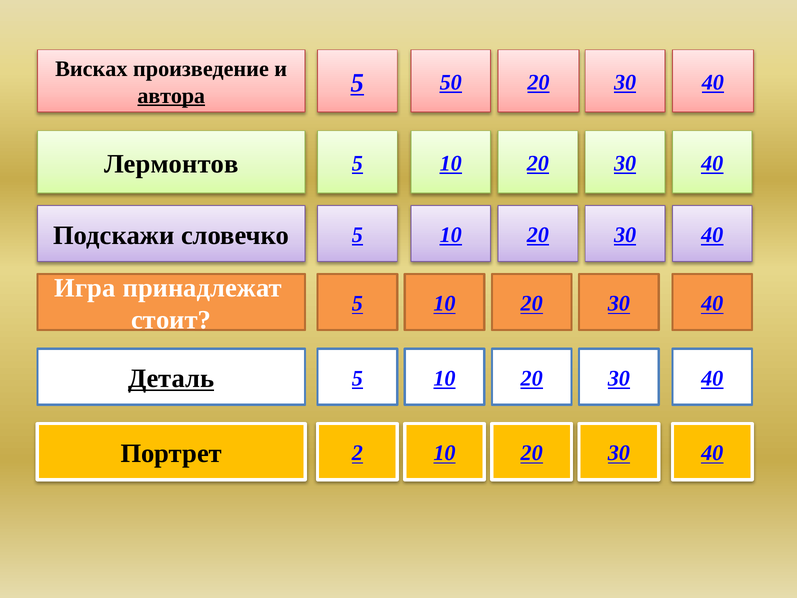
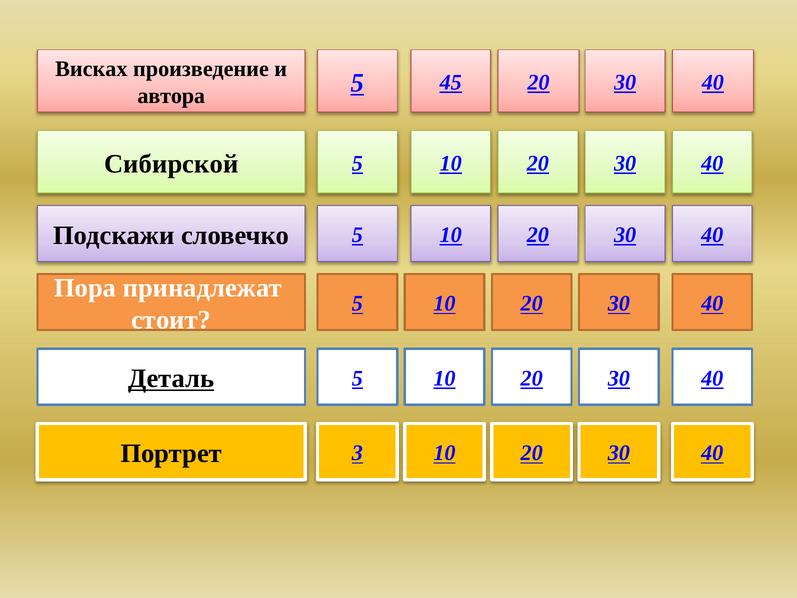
автора underline: present -> none (171, 96)
50: 50 -> 45 (451, 82)
Лермонтов: Лермонтов -> Сибирской (171, 164)
Игра: Игра -> Пора (85, 288)
2: 2 -> 3 (357, 453)
